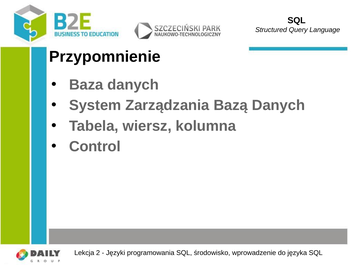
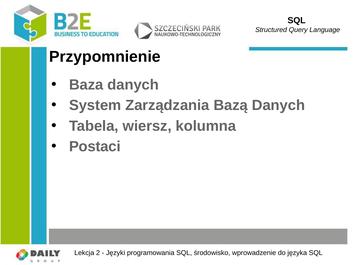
Control: Control -> Postaci (95, 146)
